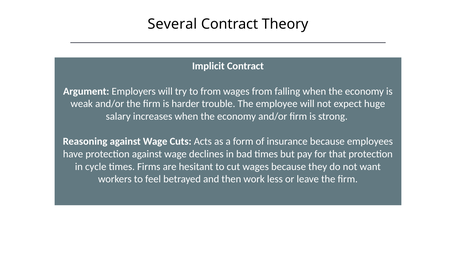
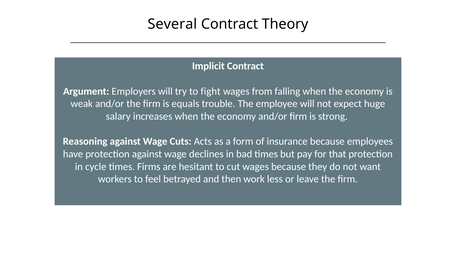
to from: from -> fight (211, 91)
harder: harder -> equals (185, 104)
